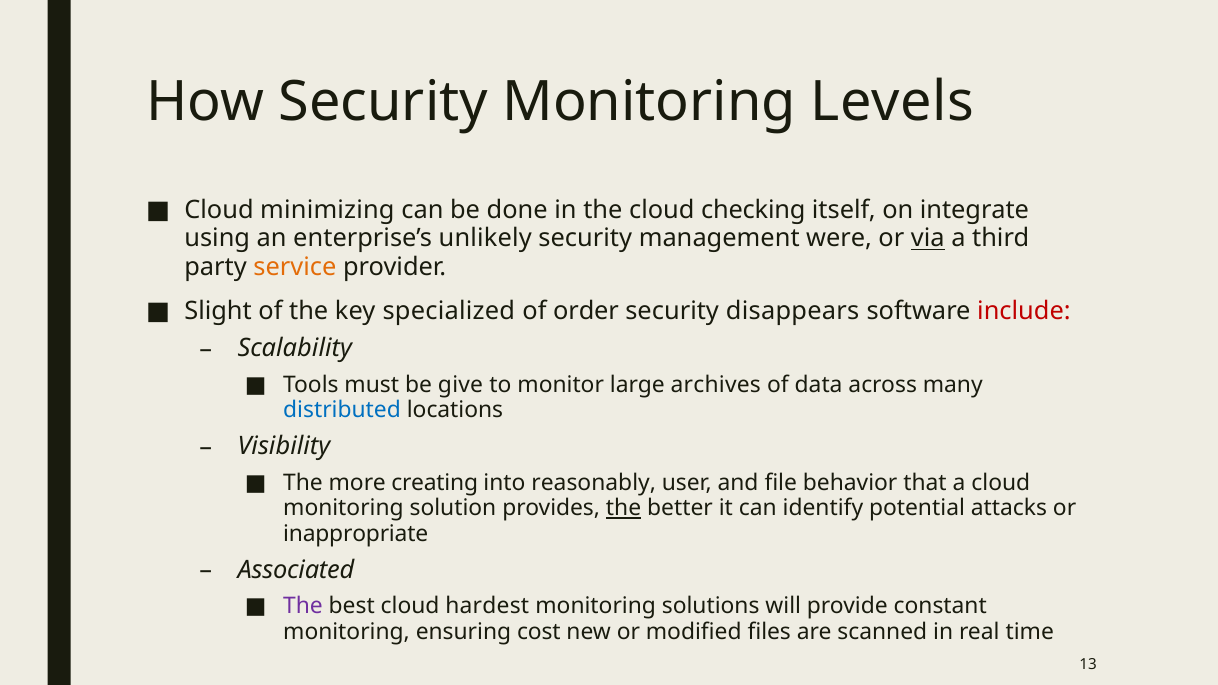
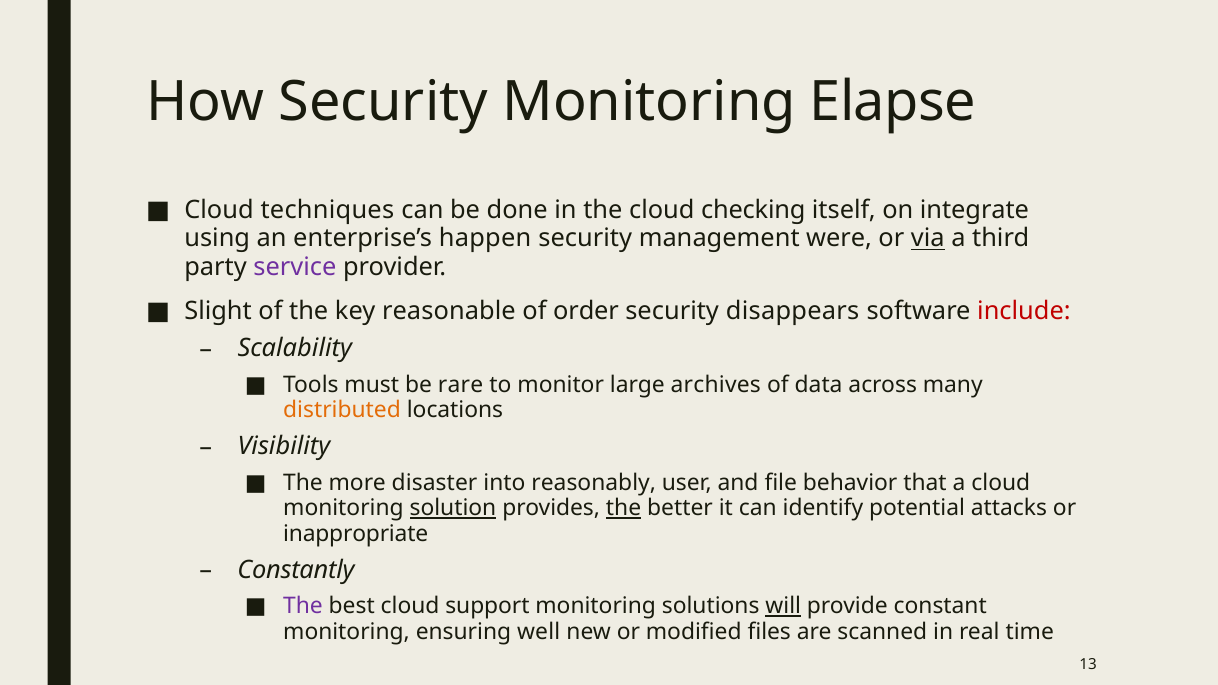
Levels: Levels -> Elapse (893, 102)
minimizing: minimizing -> techniques (327, 210)
unlikely: unlikely -> happen (485, 239)
service colour: orange -> purple (295, 267)
specialized: specialized -> reasonable (449, 311)
give: give -> rare (461, 385)
distributed colour: blue -> orange (342, 410)
creating: creating -> disaster (435, 483)
solution underline: none -> present (453, 508)
Associated: Associated -> Constantly (296, 570)
hardest: hardest -> support (487, 606)
will underline: none -> present (783, 606)
cost: cost -> well (539, 632)
